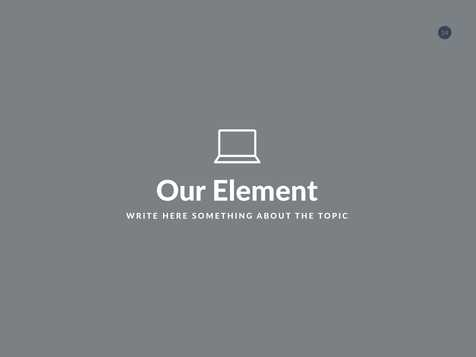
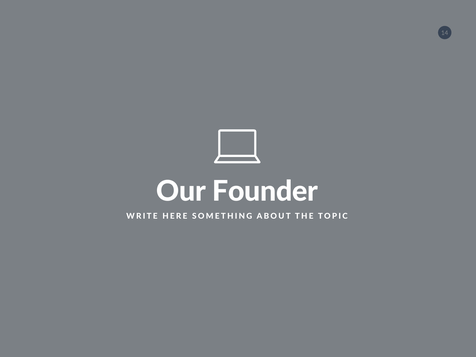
Element: Element -> Founder (265, 191)
